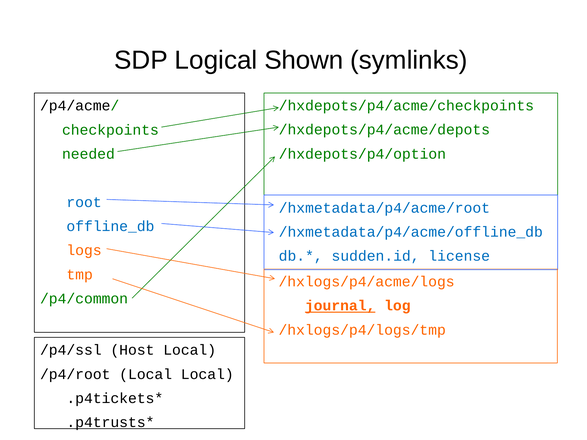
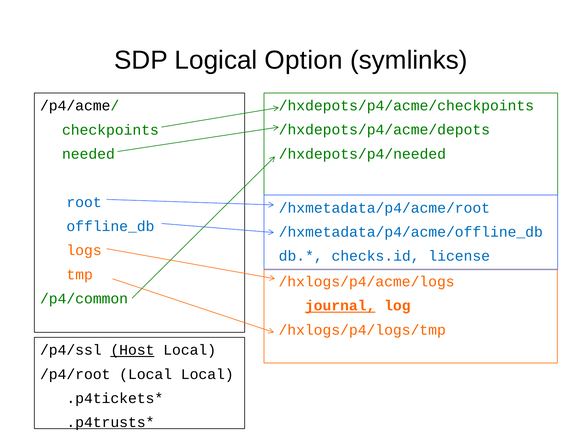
Shown: Shown -> Option (304, 60)
/hxdepots/p4/option: /hxdepots/p4/option -> /hxdepots/p4/needed (362, 154)
sudden.id: sudden.id -> checks.id (376, 256)
Host underline: none -> present (132, 350)
